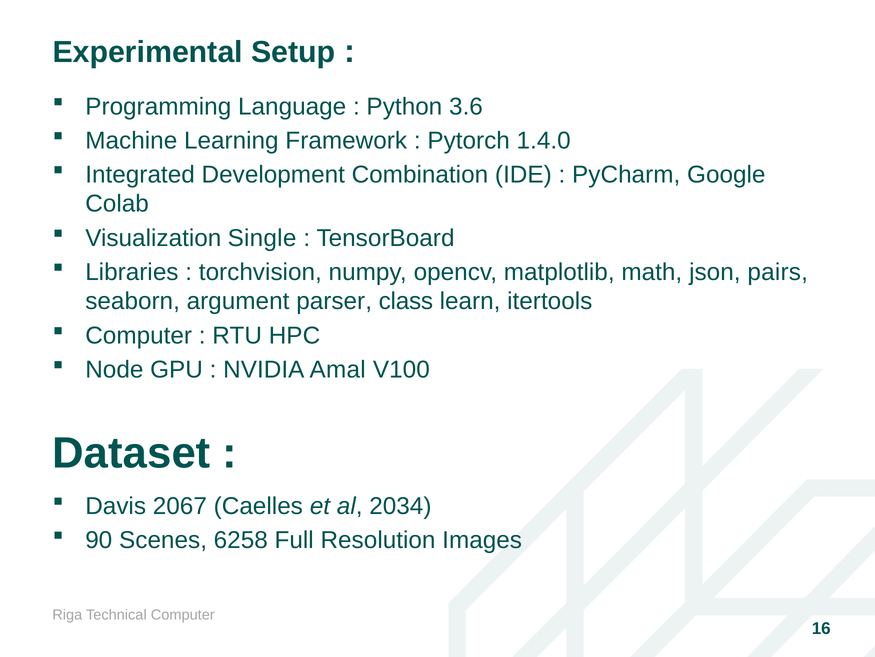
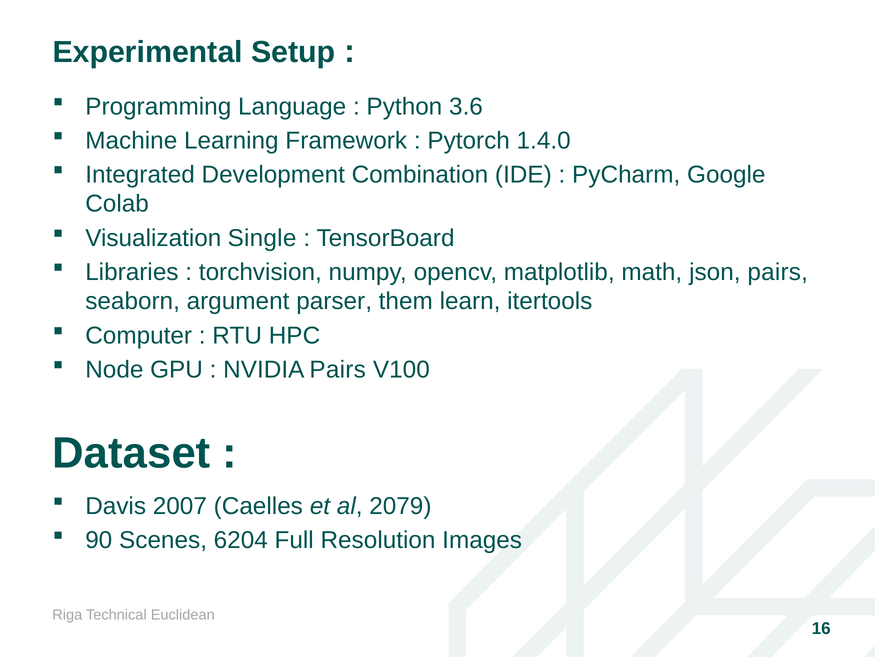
class: class -> them (406, 301)
NVIDIA Amal: Amal -> Pairs (338, 369)
2067: 2067 -> 2007 (180, 505)
2034: 2034 -> 2079 (400, 505)
6258: 6258 -> 6204 (241, 540)
Technical Computer: Computer -> Euclidean (183, 614)
